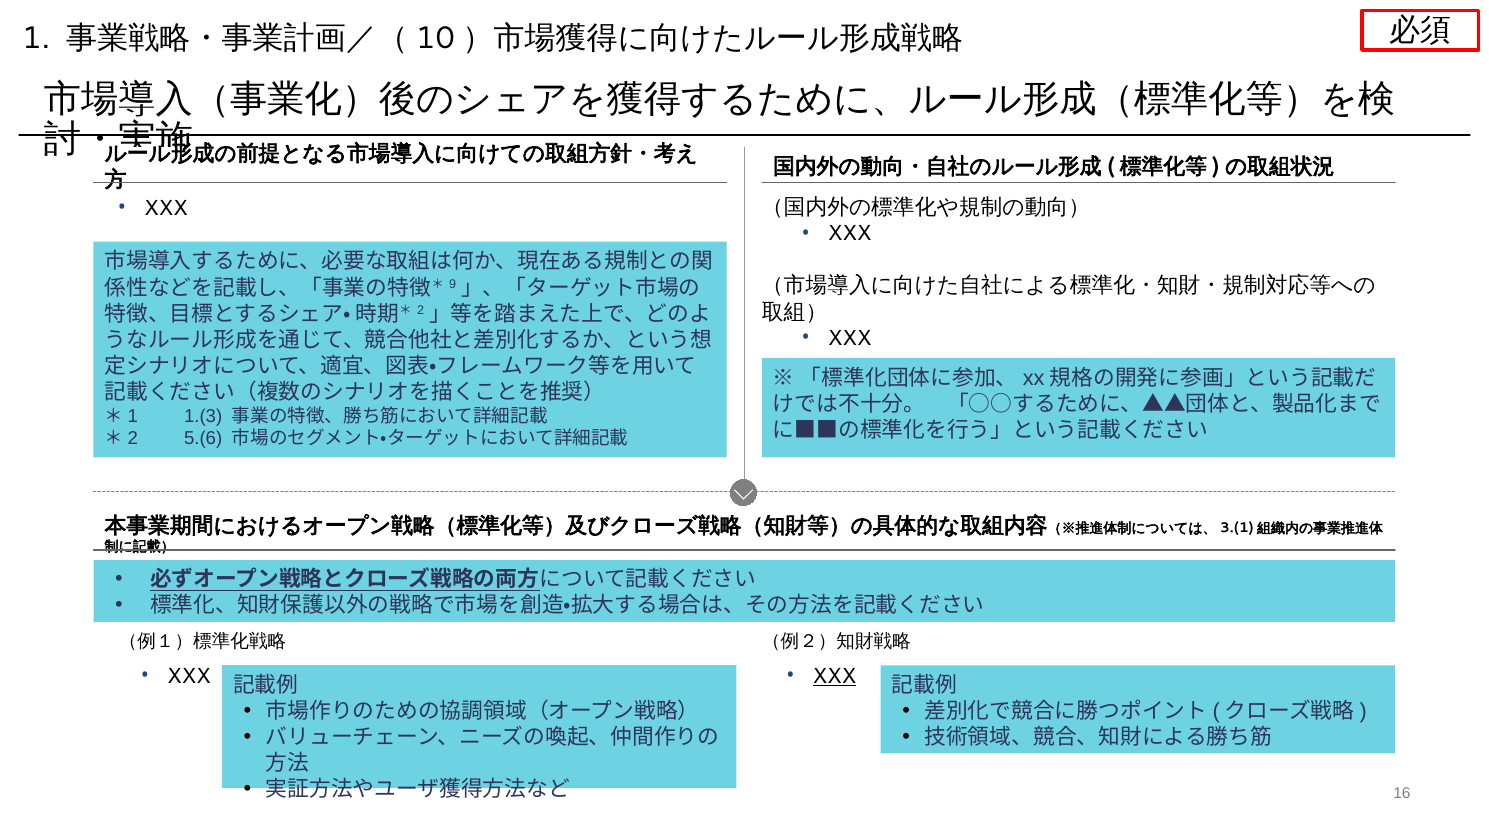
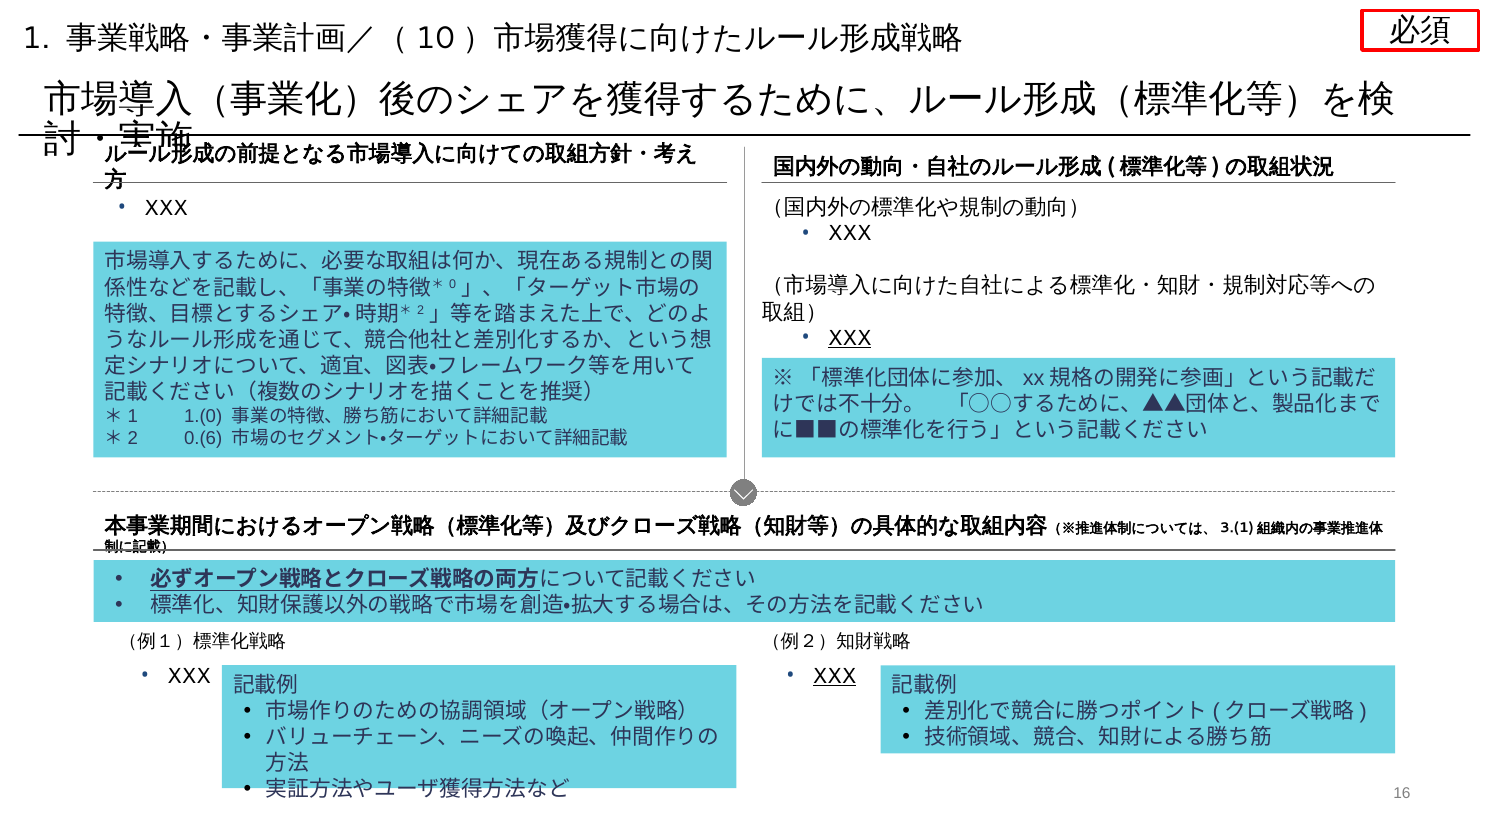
9: 9 -> 0 (453, 284)
XXX underline: none -> present (850, 338)
1.(3: 1.(3 -> 1.(0 (203, 416)
5.(6: 5.(6 -> 0.(6 (203, 438)
